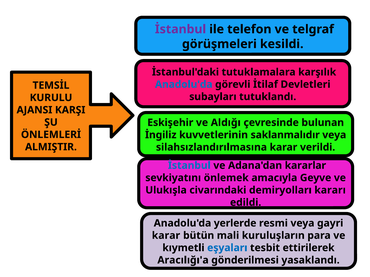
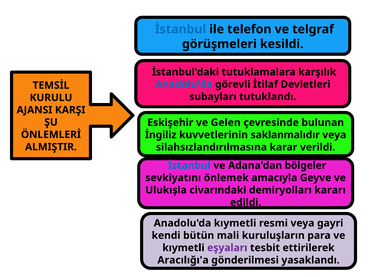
İstanbul colour: purple -> blue (180, 29)
Aldığı: Aldığı -> Gelen (226, 123)
kararlar: kararlar -> bölgeler (305, 166)
Anadolu'da yerlerde: yerlerde -> kıymetli (235, 224)
karar: karar -> kendi (166, 236)
eşyaları colour: blue -> purple (227, 248)
